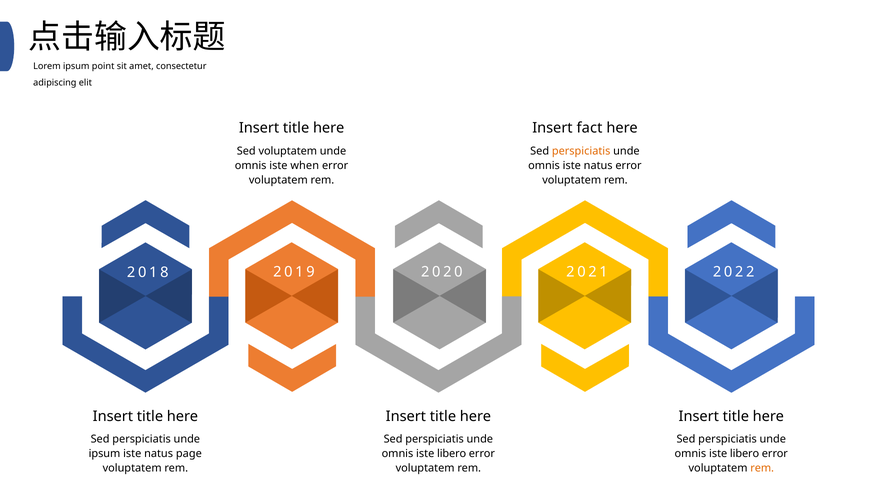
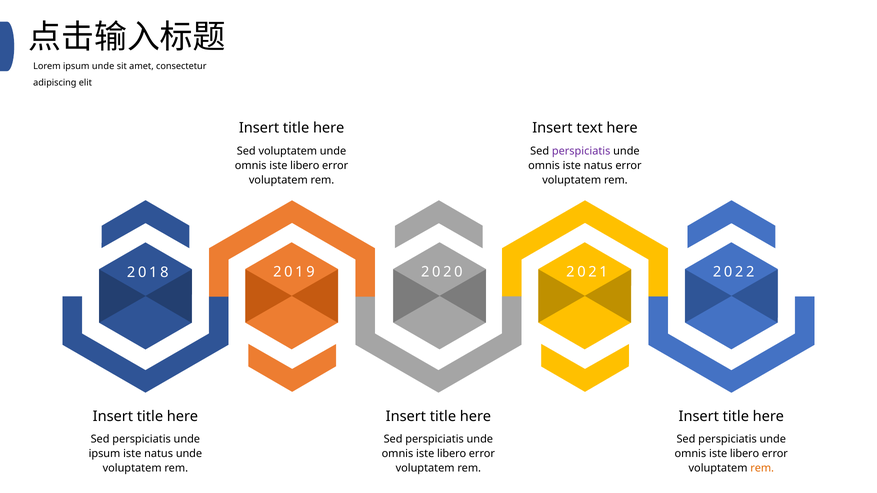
ipsum point: point -> unde (103, 66)
fact: fact -> text (590, 128)
perspiciatis colour: orange -> purple (581, 151)
when: when -> libero (305, 166)
natus page: page -> unde (189, 454)
